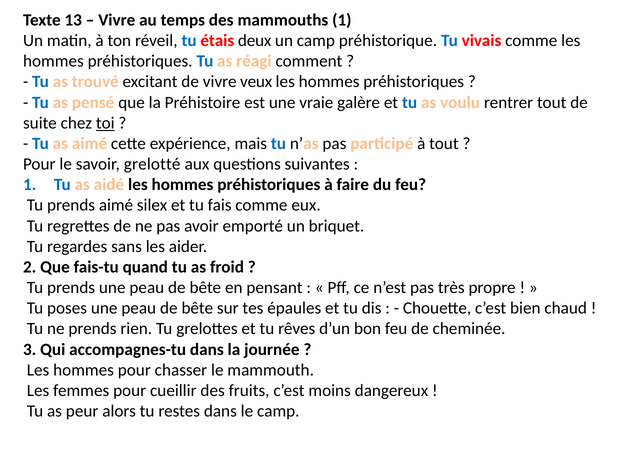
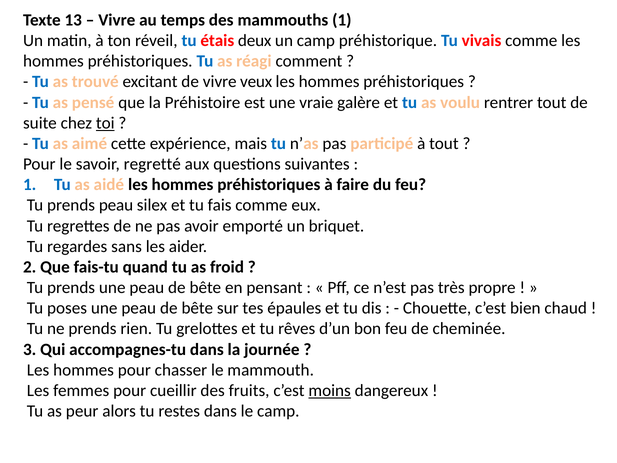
grelotté: grelotté -> regretté (152, 164)
prends aimé: aimé -> peau (116, 205)
moins underline: none -> present (330, 390)
